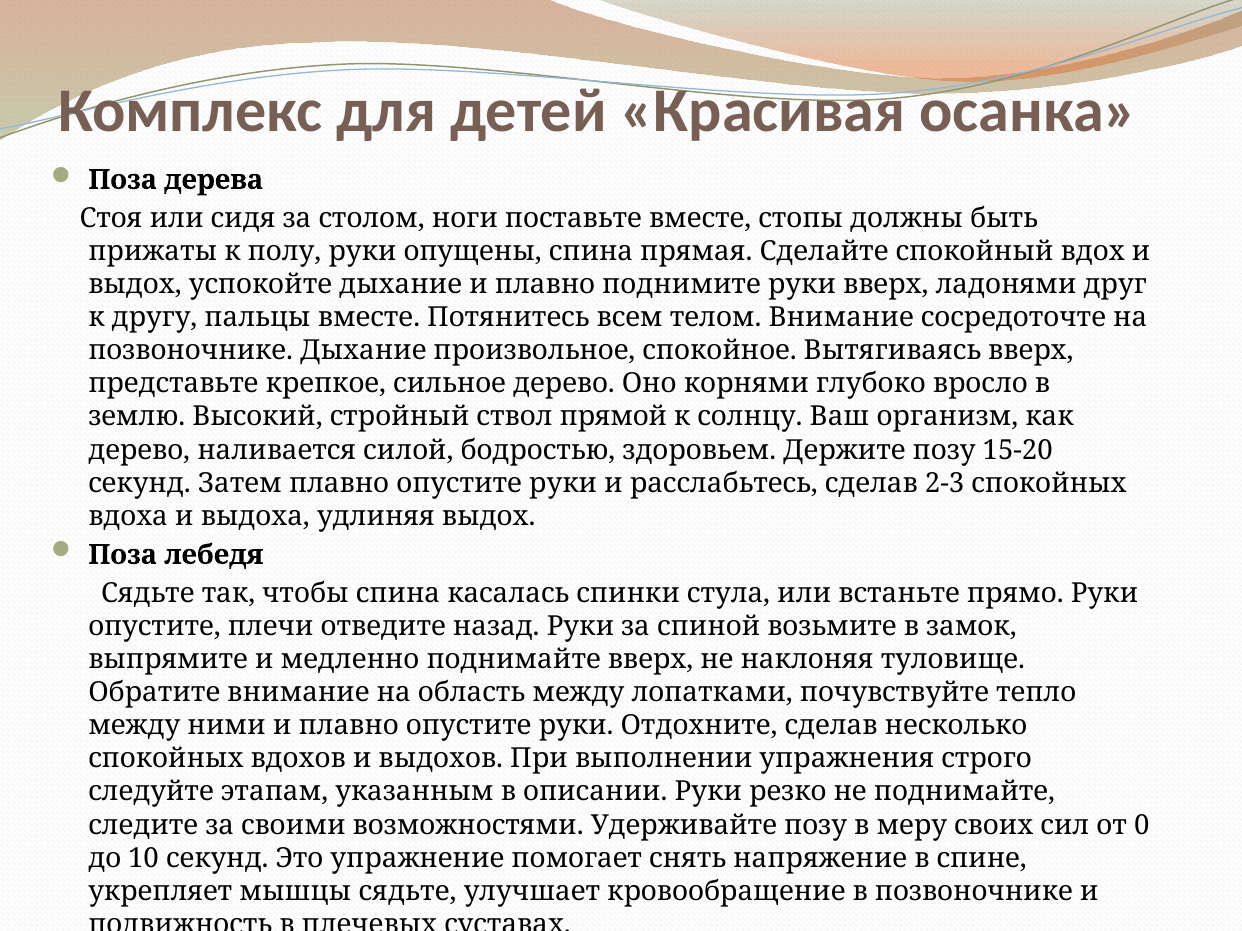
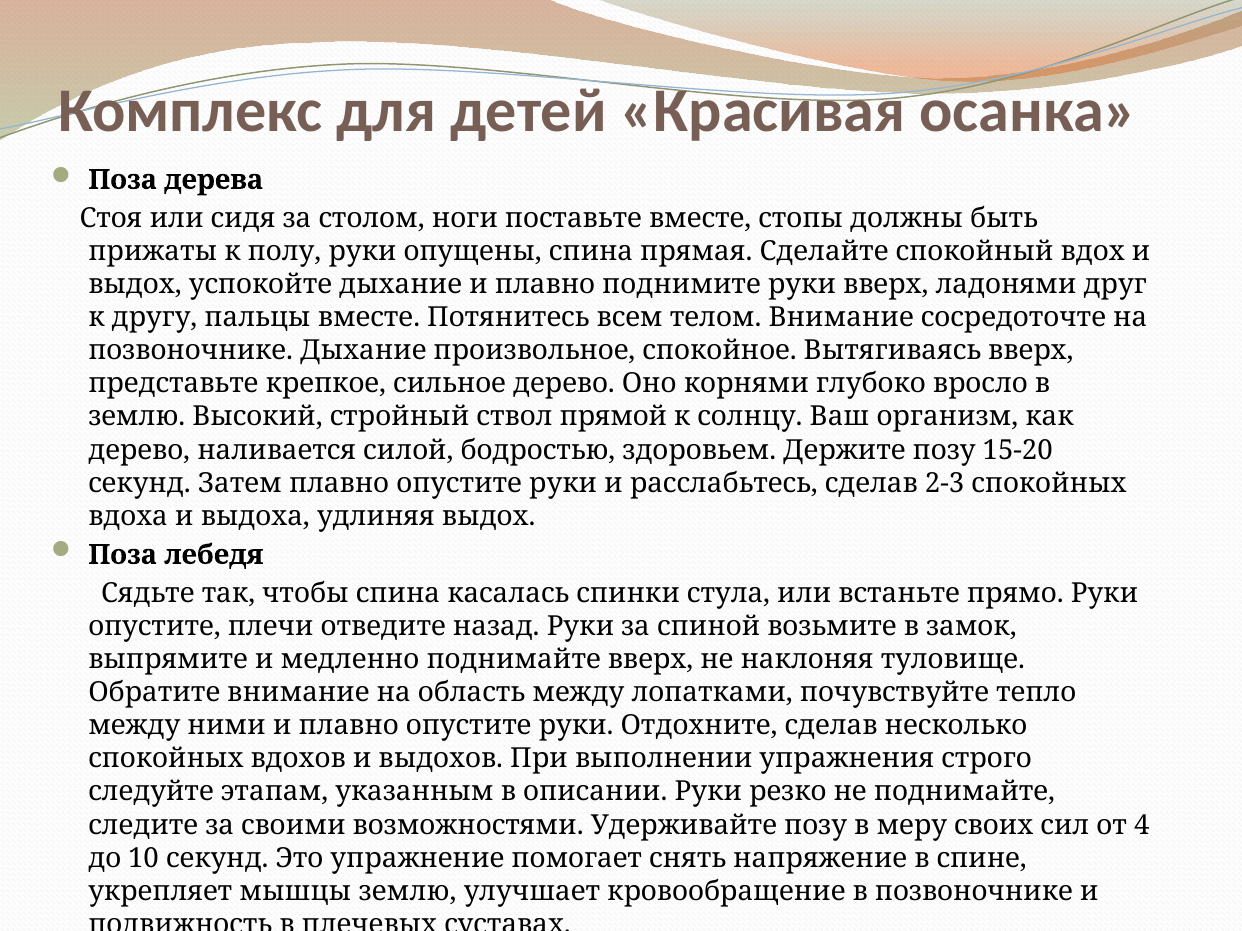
0: 0 -> 4 (1142, 825)
мышцы сядьте: сядьте -> землю (407, 892)
